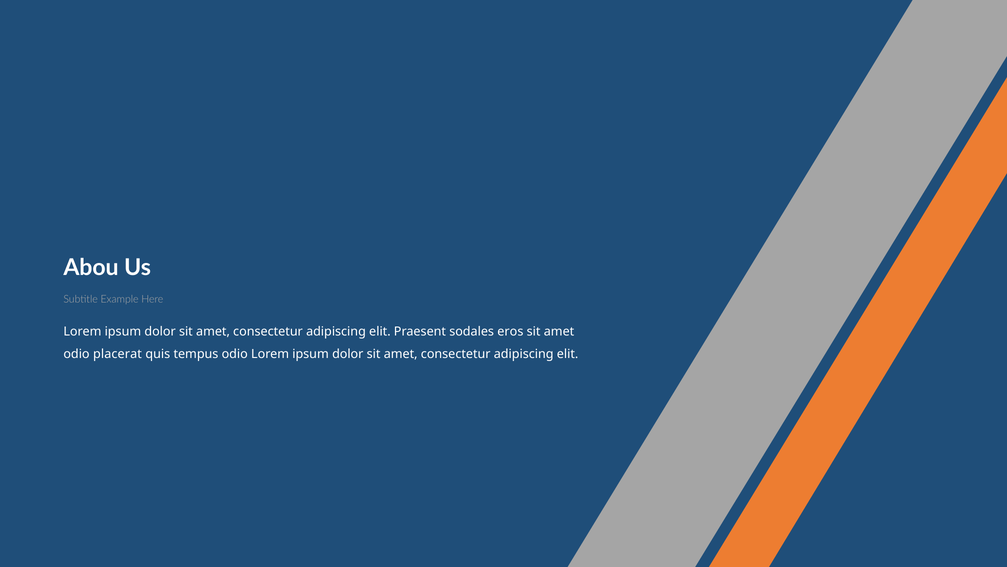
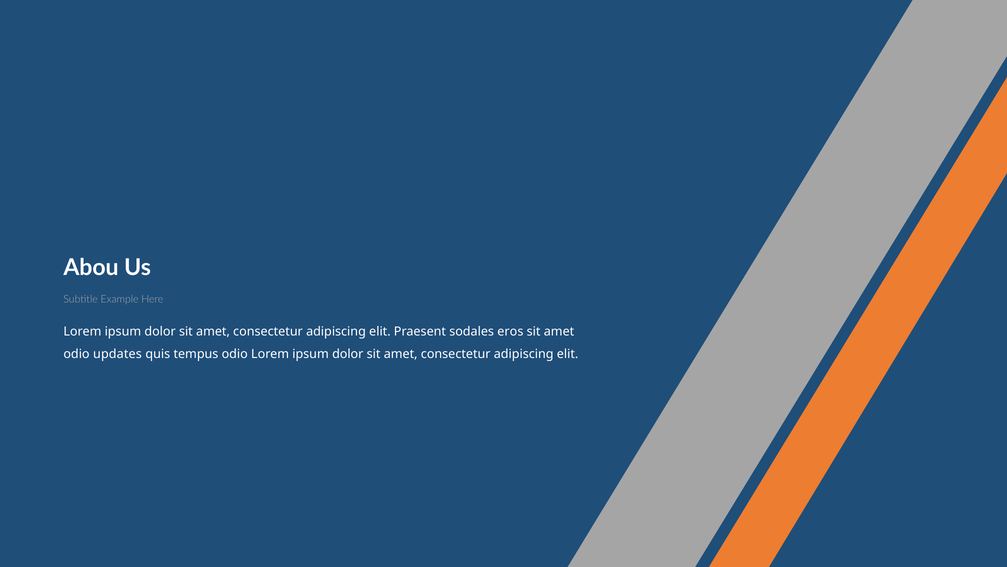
placerat: placerat -> updates (117, 354)
